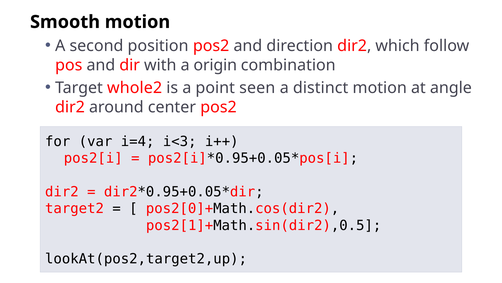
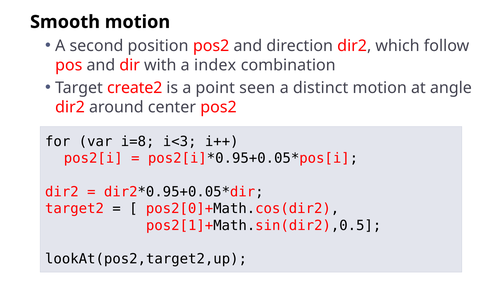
origin: origin -> index (215, 65)
whole2: whole2 -> create2 (135, 88)
i=4: i=4 -> i=8 (138, 141)
